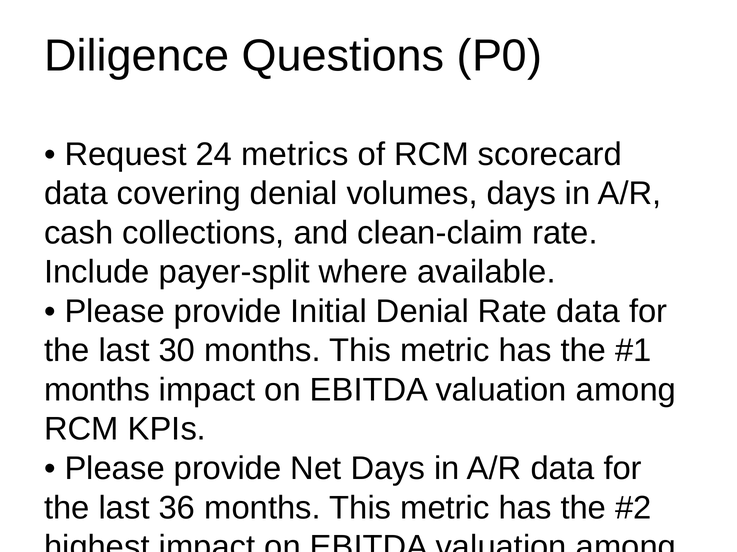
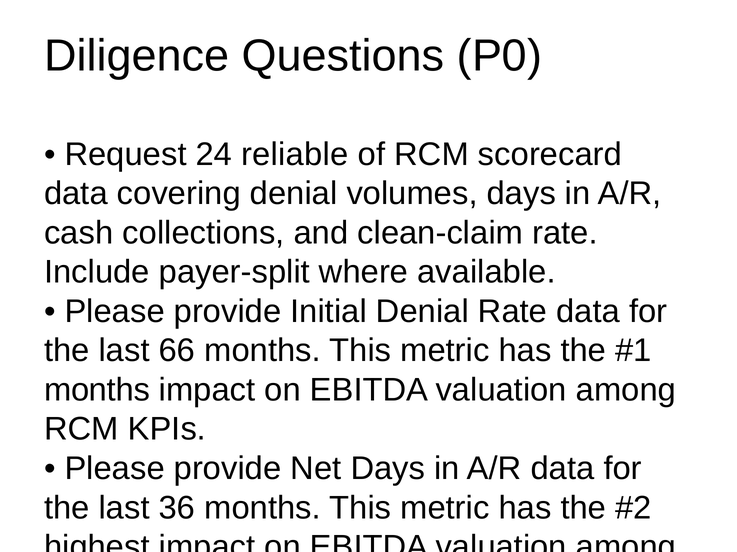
metrics: metrics -> reliable (295, 155)
30: 30 -> 66 (177, 351)
